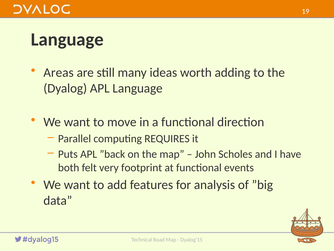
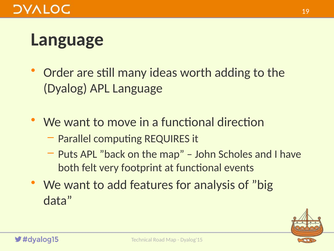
Areas: Areas -> Order (59, 72)
